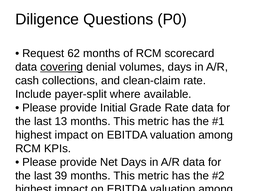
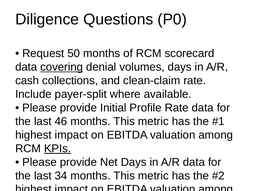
62: 62 -> 50 (74, 53)
Grade: Grade -> Profile (146, 107)
13: 13 -> 46 (61, 121)
KPIs underline: none -> present (58, 148)
39: 39 -> 34 (61, 175)
